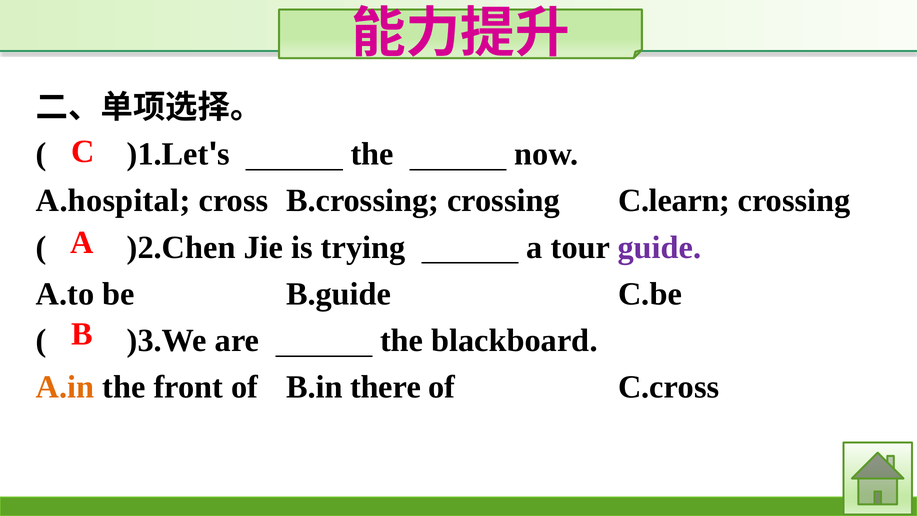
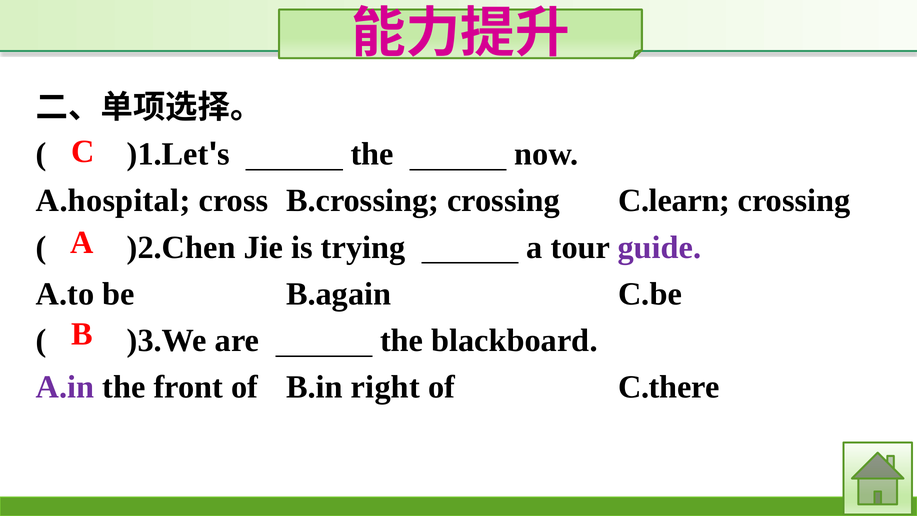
B.guide: B.guide -> B.again (339, 294)
A.in colour: orange -> purple (65, 387)
there: there -> right (385, 387)
C.cross: C.cross -> C.there (669, 387)
